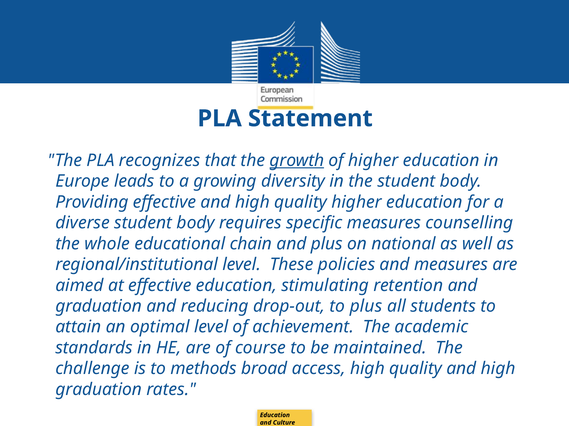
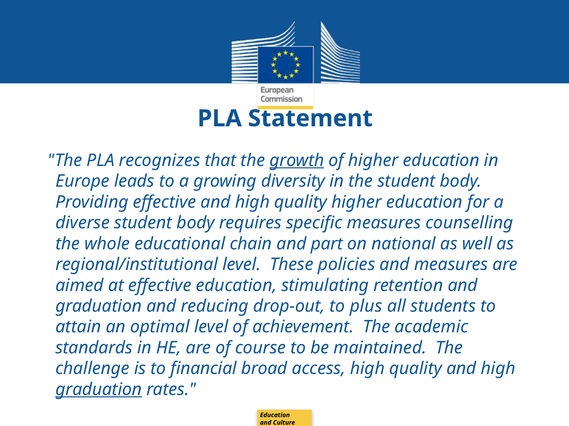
and plus: plus -> part (327, 244)
methods: methods -> financial (204, 369)
graduation underline: none -> present (99, 390)
